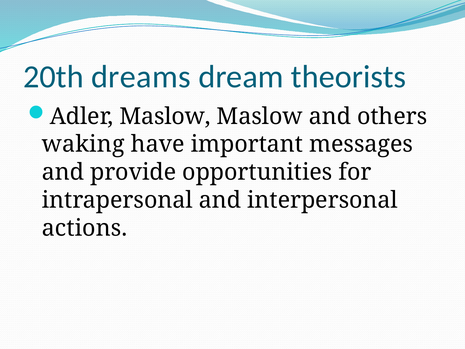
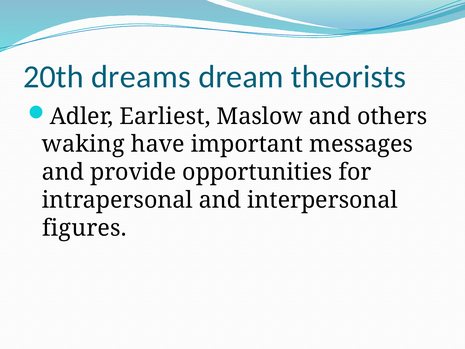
Adler Maslow: Maslow -> Earliest (165, 116)
actions: actions -> figures (84, 228)
